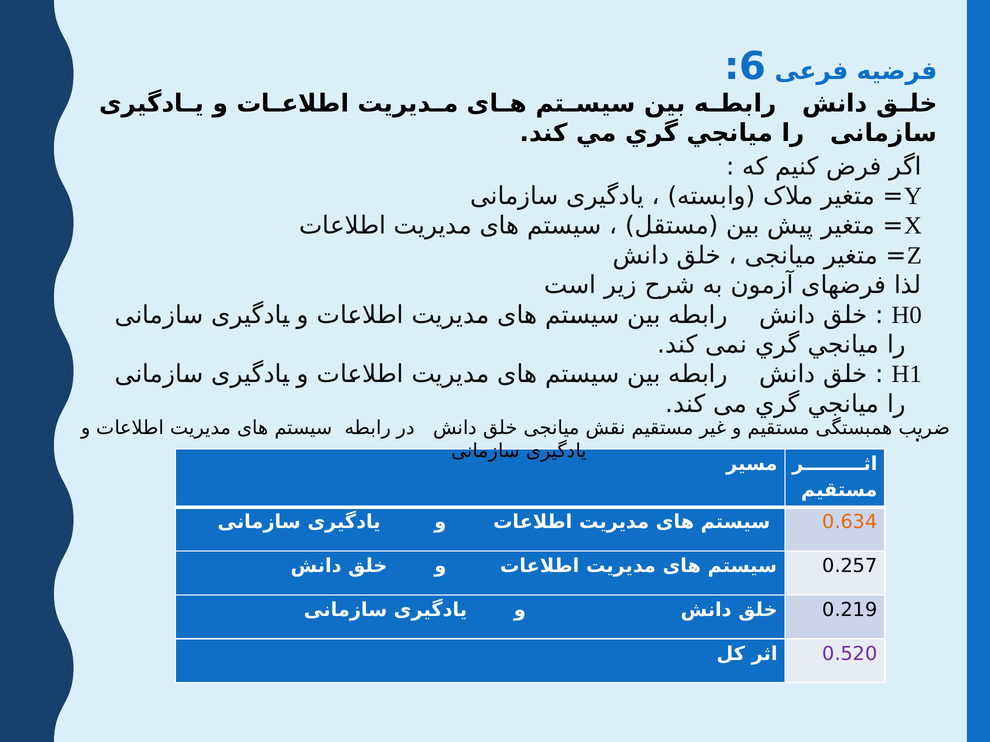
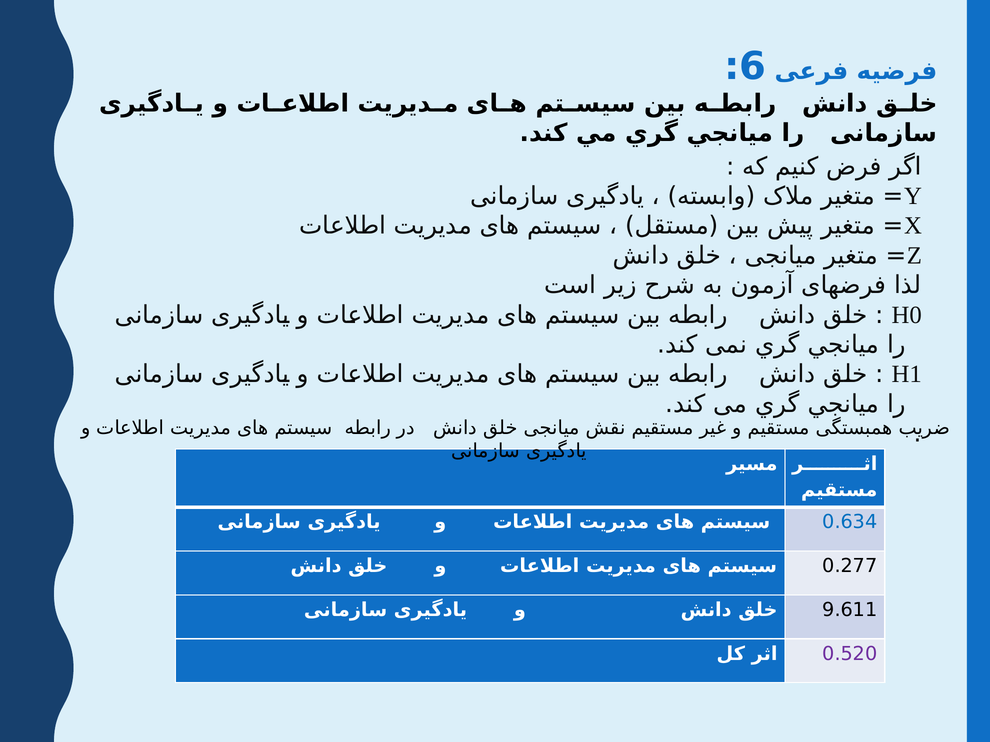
0.634 colour: orange -> blue (850, 522)
0.257: 0.257 -> 0.277 (850, 566)
0.219: 0.219 -> 9.611 (850, 610)
